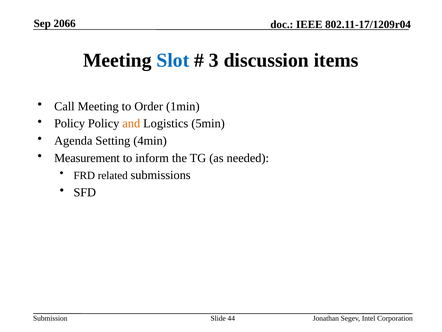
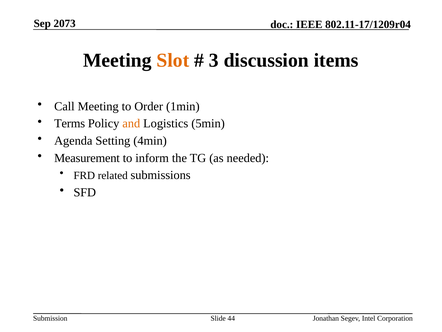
2066: 2066 -> 2073 (65, 23)
Slot colour: blue -> orange (173, 60)
Policy: Policy -> Terms (70, 123)
